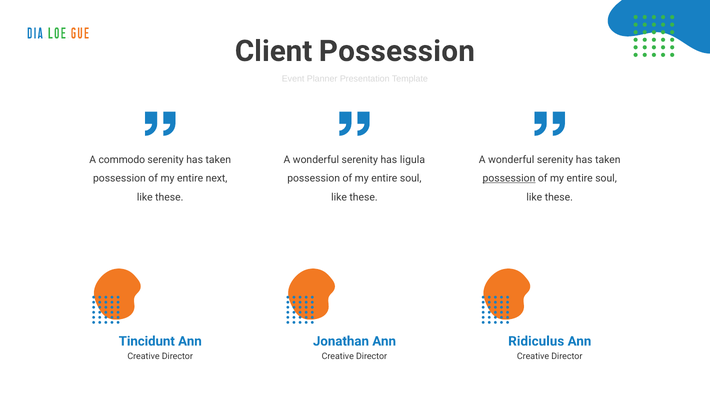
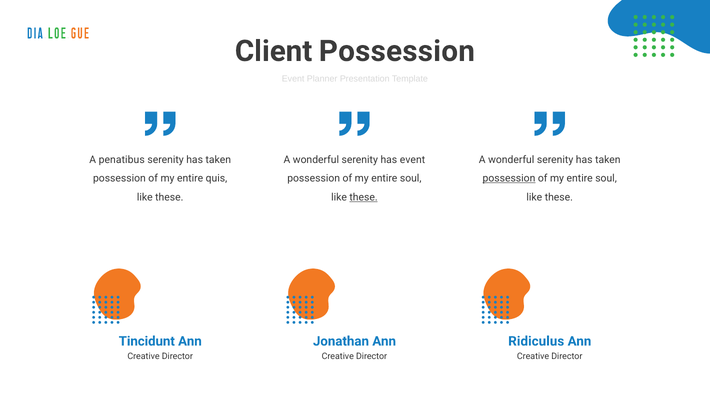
commodo: commodo -> penatibus (122, 160)
has ligula: ligula -> event (413, 160)
next: next -> quis (216, 178)
these underline: none -> present (364, 197)
